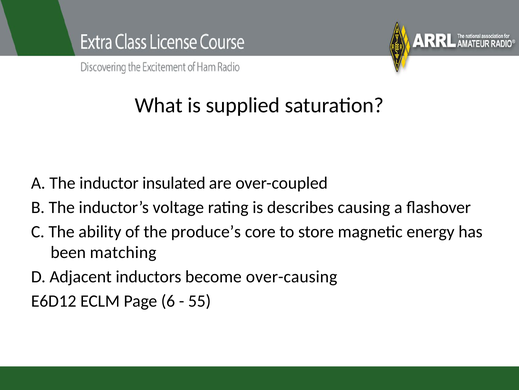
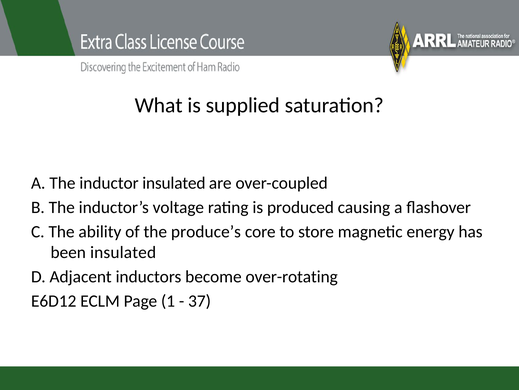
describes: describes -> produced (300, 207)
been matching: matching -> insulated (123, 252)
over-causing: over-causing -> over-rotating (292, 276)
6: 6 -> 1 (168, 300)
55: 55 -> 37 (200, 300)
